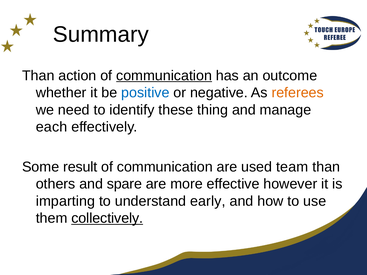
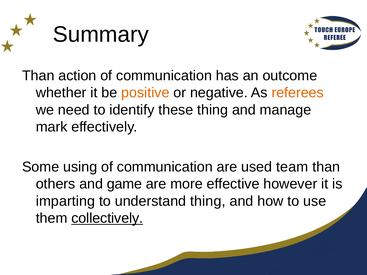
communication underline: present -> none (164, 76)
positive colour: blue -> orange (145, 93)
each: each -> mark (52, 127)
result: result -> using (80, 167)
spare: spare -> game (124, 184)
understand early: early -> thing (208, 201)
